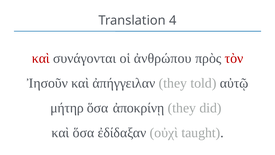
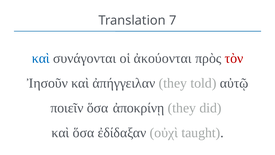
4: 4 -> 7 (173, 20)
καὶ colour: red -> blue (41, 58)
ἀνθρώπου: ἀνθρώπου -> ἀκούονται (163, 58)
μήτηρ: μήτηρ -> ποιεῖν (67, 108)
